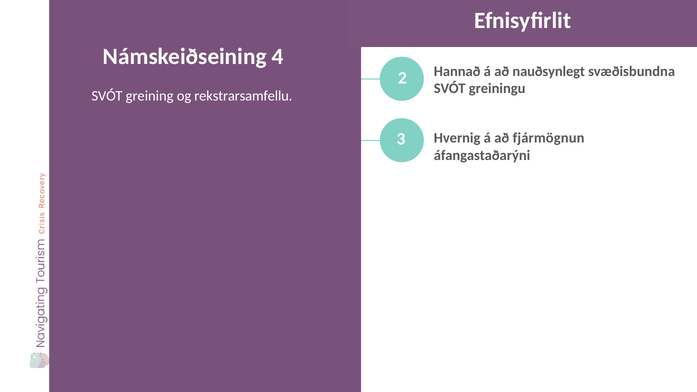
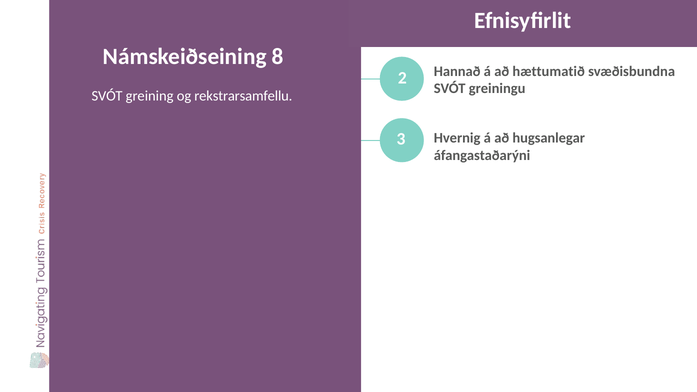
4: 4 -> 8 (278, 56)
nauðsynlegt: nauðsynlegt -> hættumatið (549, 71)
fjármögnun: fjármögnun -> hugsanlegar (549, 138)
